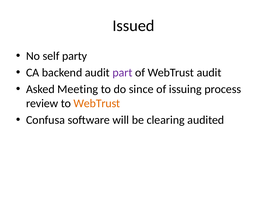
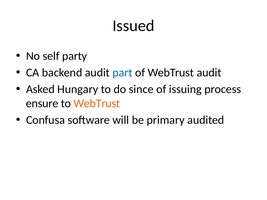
part colour: purple -> blue (122, 73)
Meeting: Meeting -> Hungary (78, 89)
review: review -> ensure (42, 104)
clearing: clearing -> primary (166, 120)
